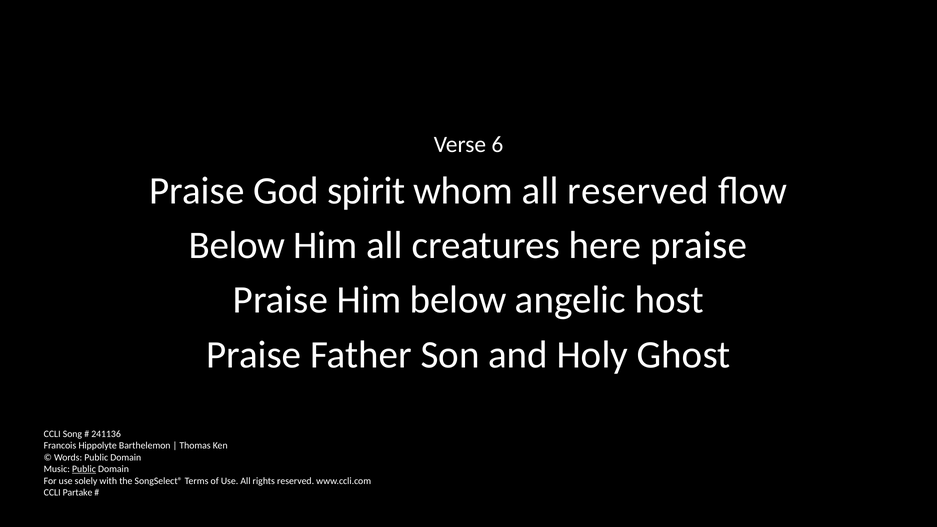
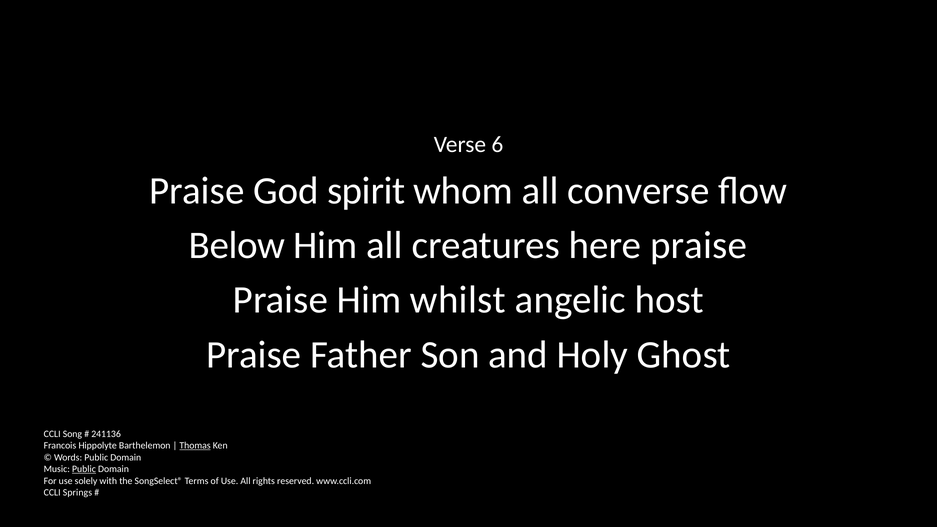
all reserved: reserved -> converse (638, 191)
Him below: below -> whilst (458, 300)
Thomas underline: none -> present (195, 446)
Partake: Partake -> Springs (77, 493)
